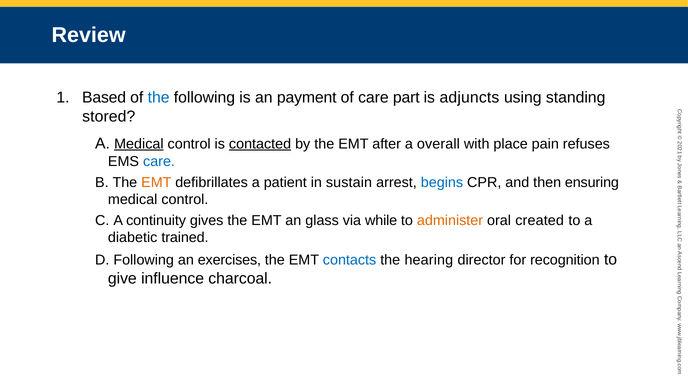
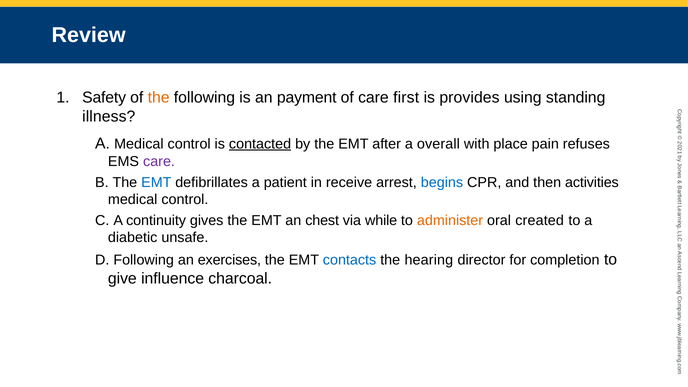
Based: Based -> Safety (104, 98)
the colour: blue -> orange (159, 98)
part: part -> first (406, 98)
adjuncts: adjuncts -> provides (469, 98)
stored: stored -> illness (109, 117)
Medical underline: present -> none (139, 144)
care colour: blue -> purple (159, 161)
EMT colour: orange -> blue (156, 183)
sustain: sustain -> receive (349, 183)
ensuring: ensuring -> activities (592, 183)
glass: glass -> chest (322, 221)
trained: trained -> unsafe (185, 238)
recognition: recognition -> completion (565, 260)
